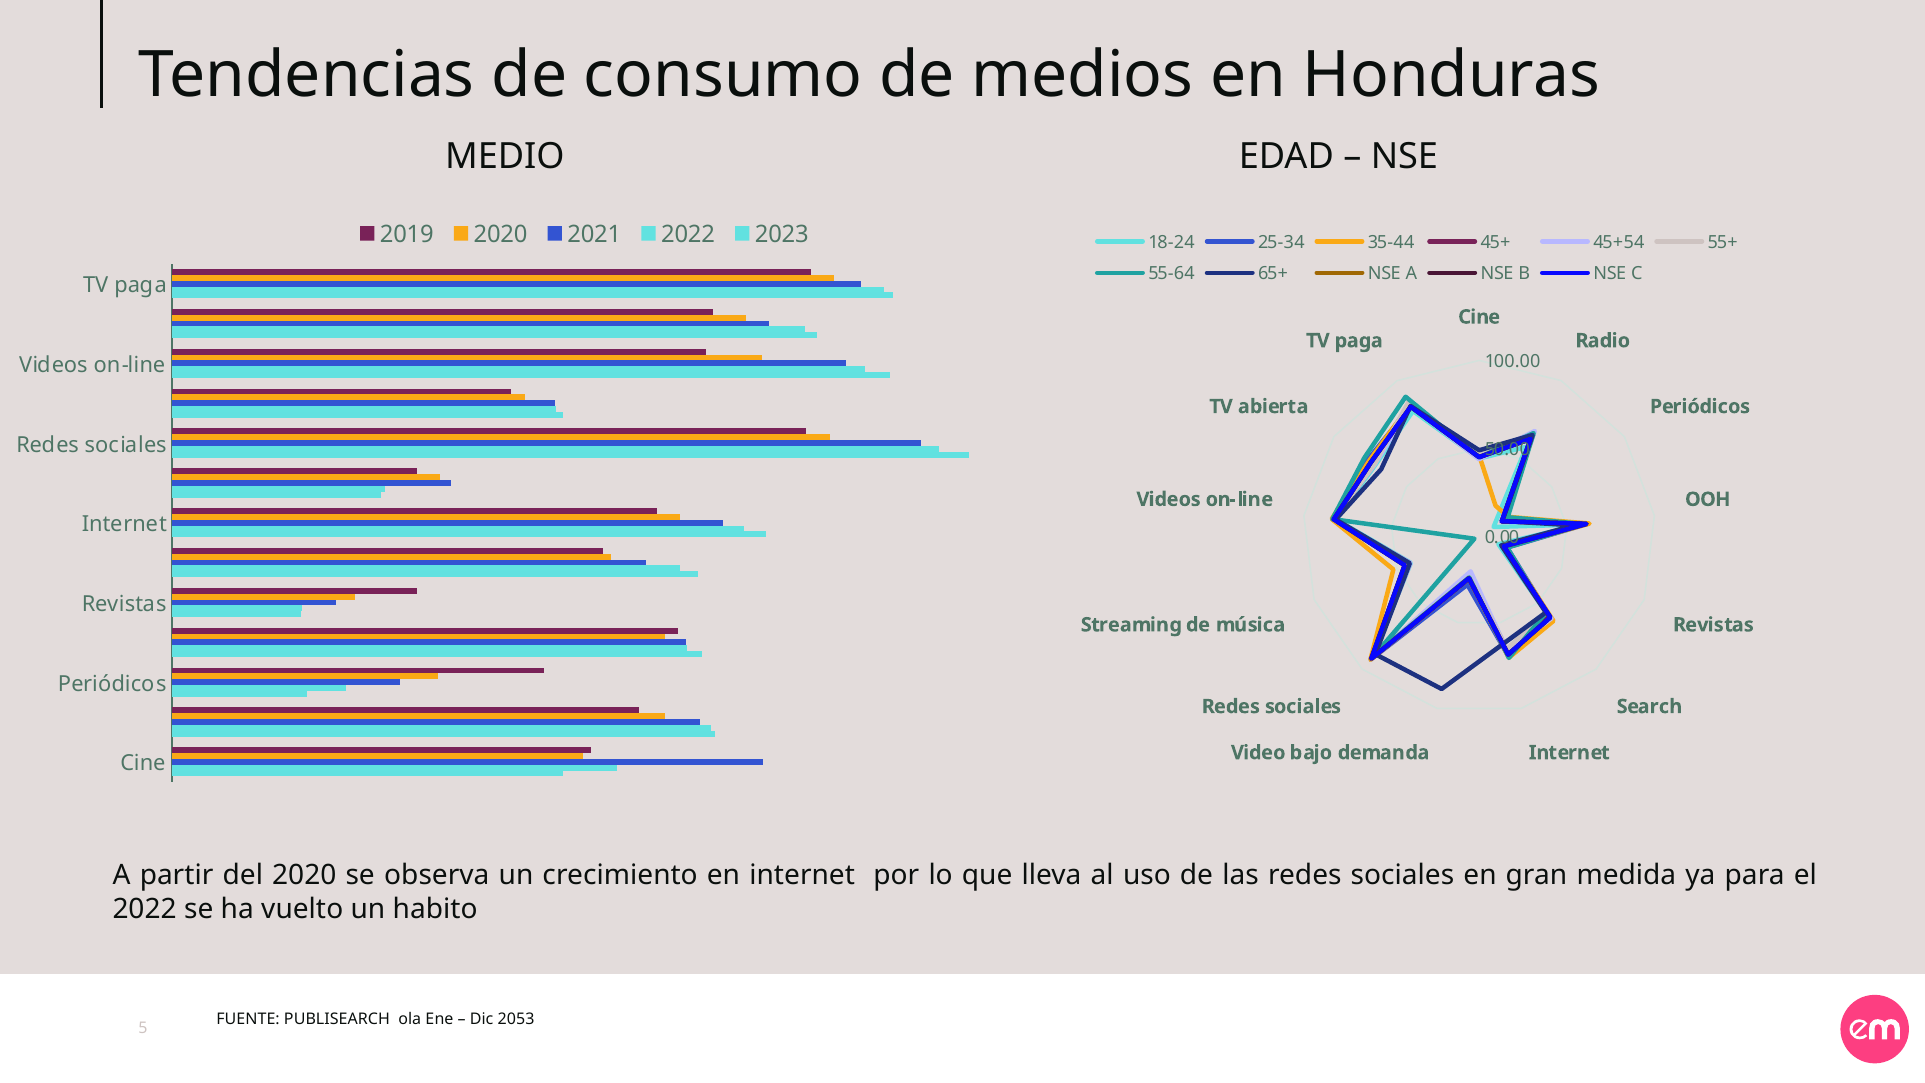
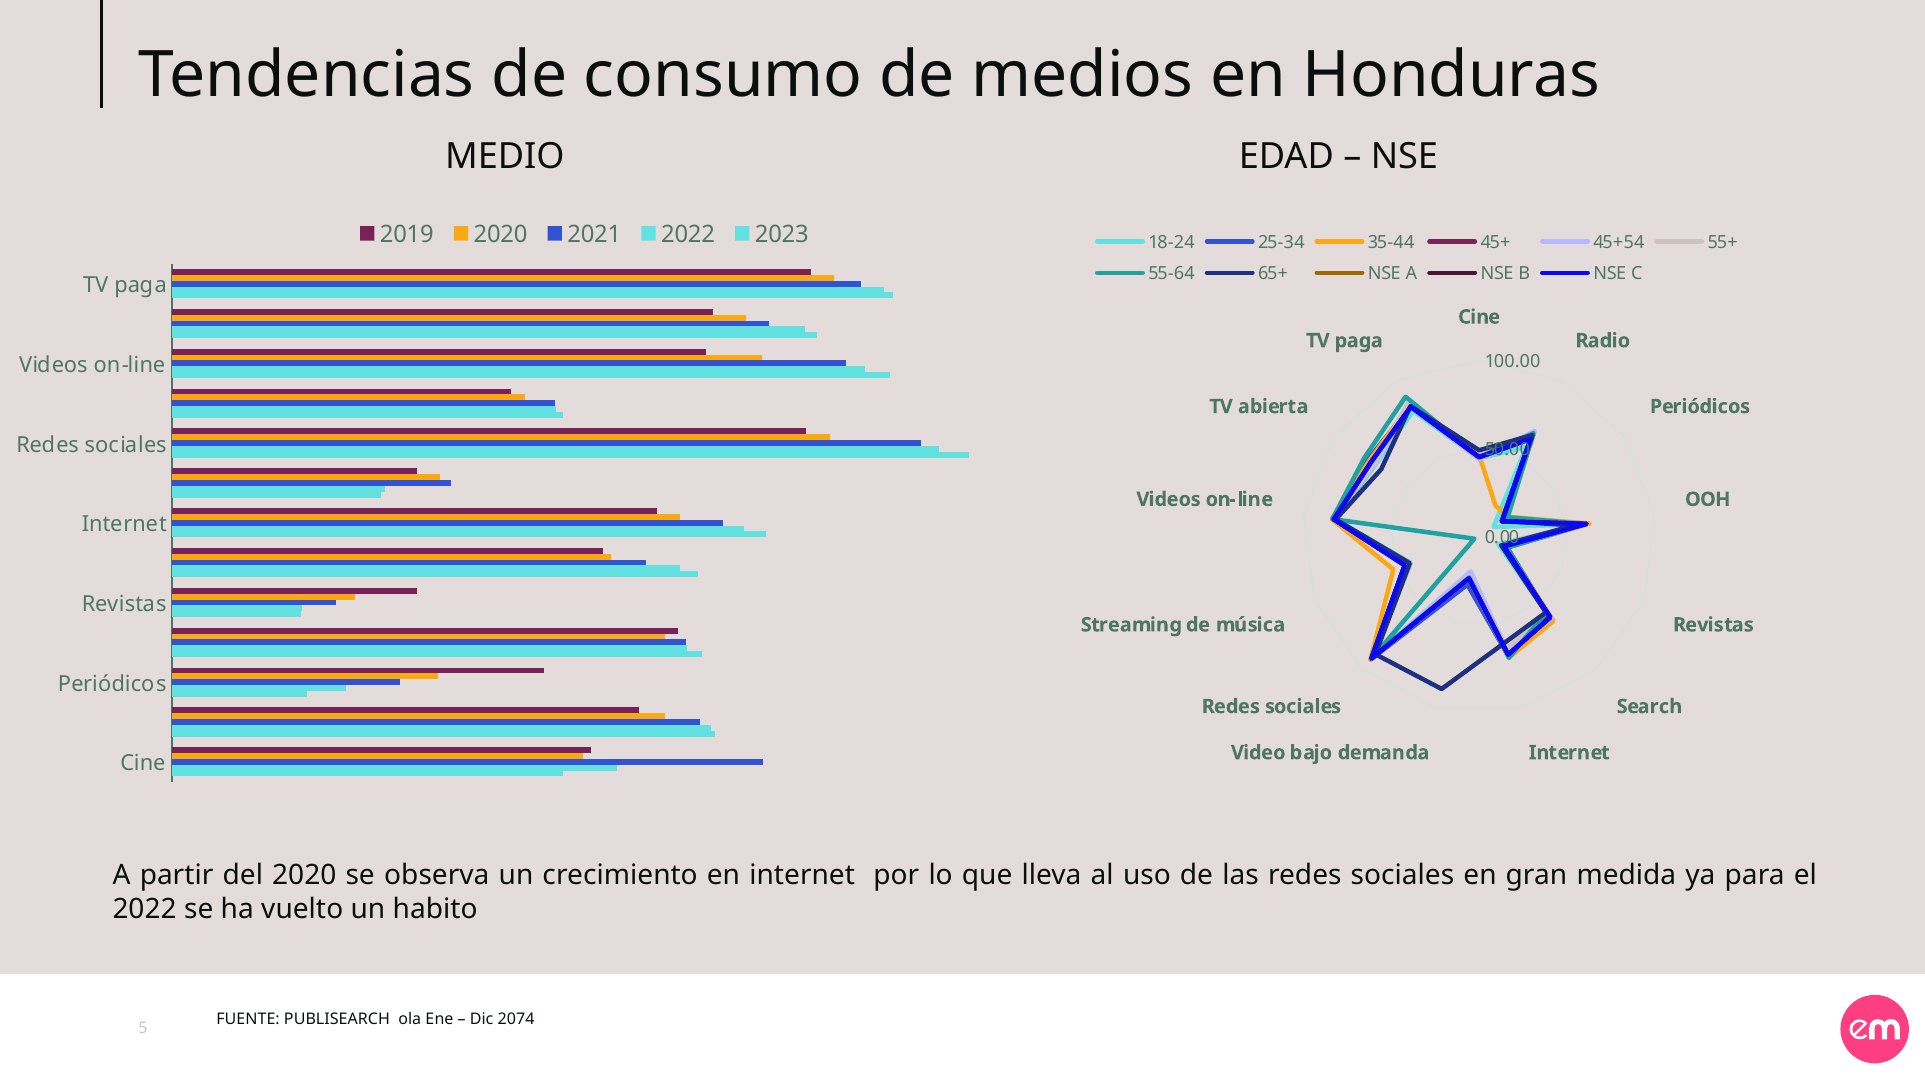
2053: 2053 -> 2074 (516, 1019)
